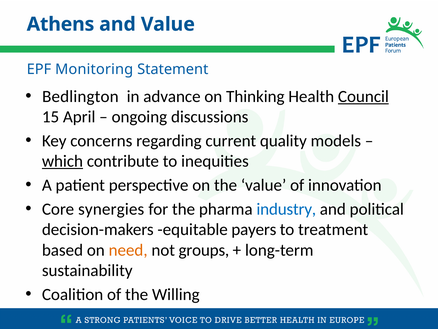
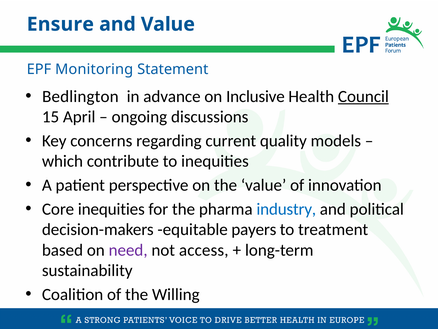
Athens: Athens -> Ensure (60, 24)
Thinking: Thinking -> Inclusive (255, 96)
which underline: present -> none (62, 161)
Core synergies: synergies -> inequities (111, 209)
need colour: orange -> purple (128, 250)
groups: groups -> access (204, 250)
